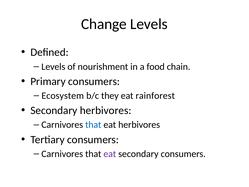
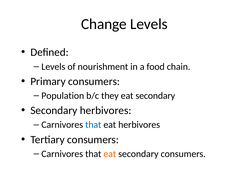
Ecosystem: Ecosystem -> Population (63, 96)
they eat rainforest: rainforest -> secondary (155, 96)
eat colour: purple -> orange (110, 154)
